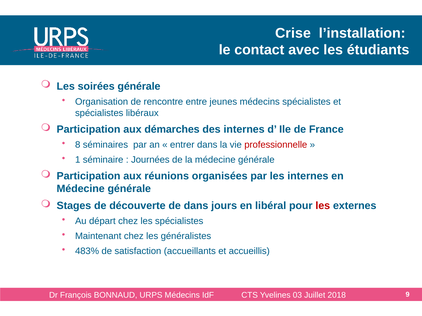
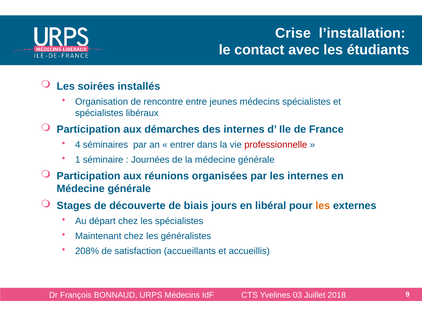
soirées générale: générale -> installés (139, 86)
8: 8 -> 4 (78, 145)
de dans: dans -> biais (196, 206)
les colour: red -> orange (323, 206)
483%: 483% -> 208% (87, 252)
